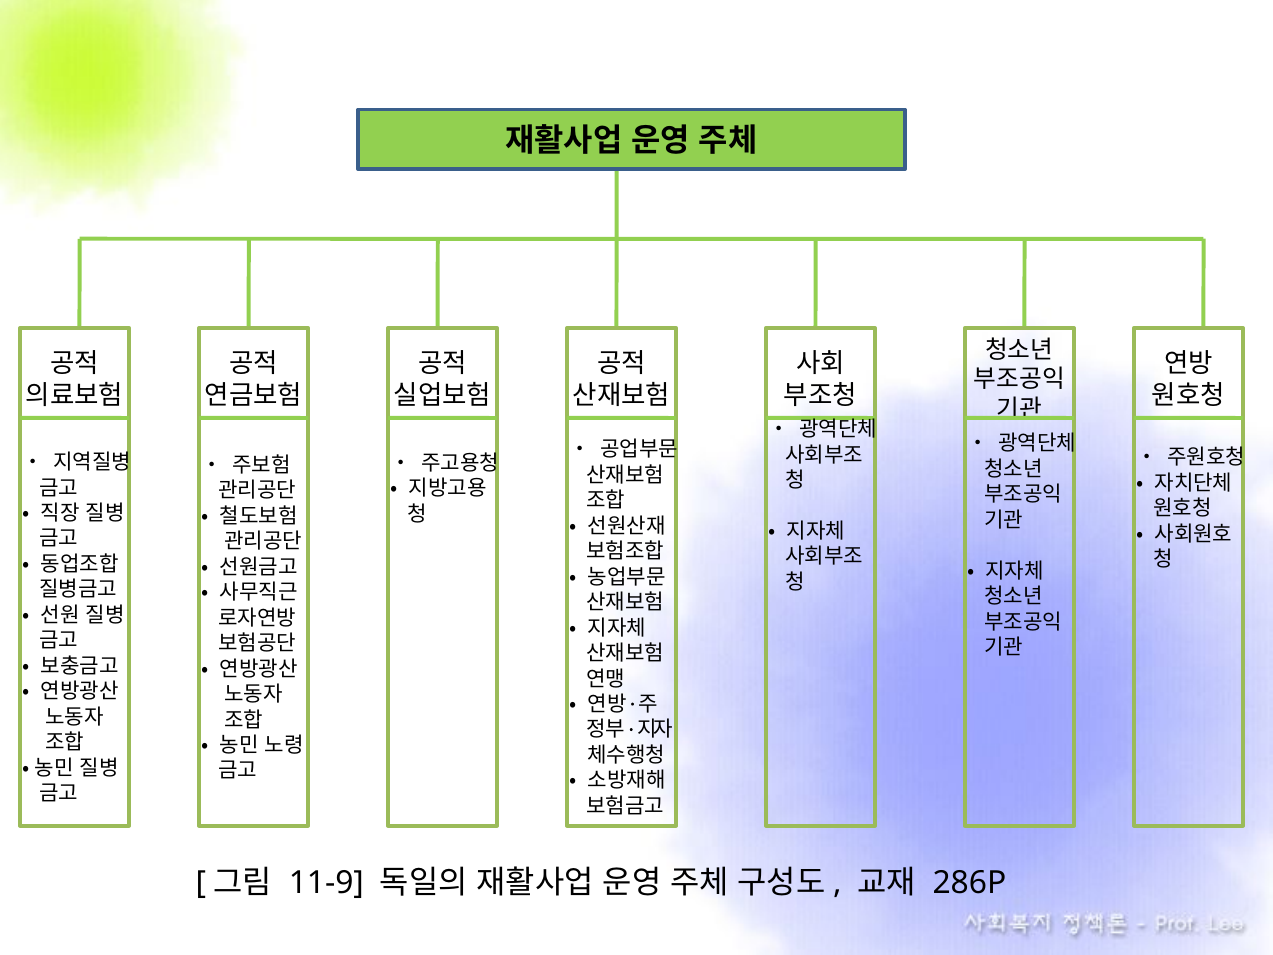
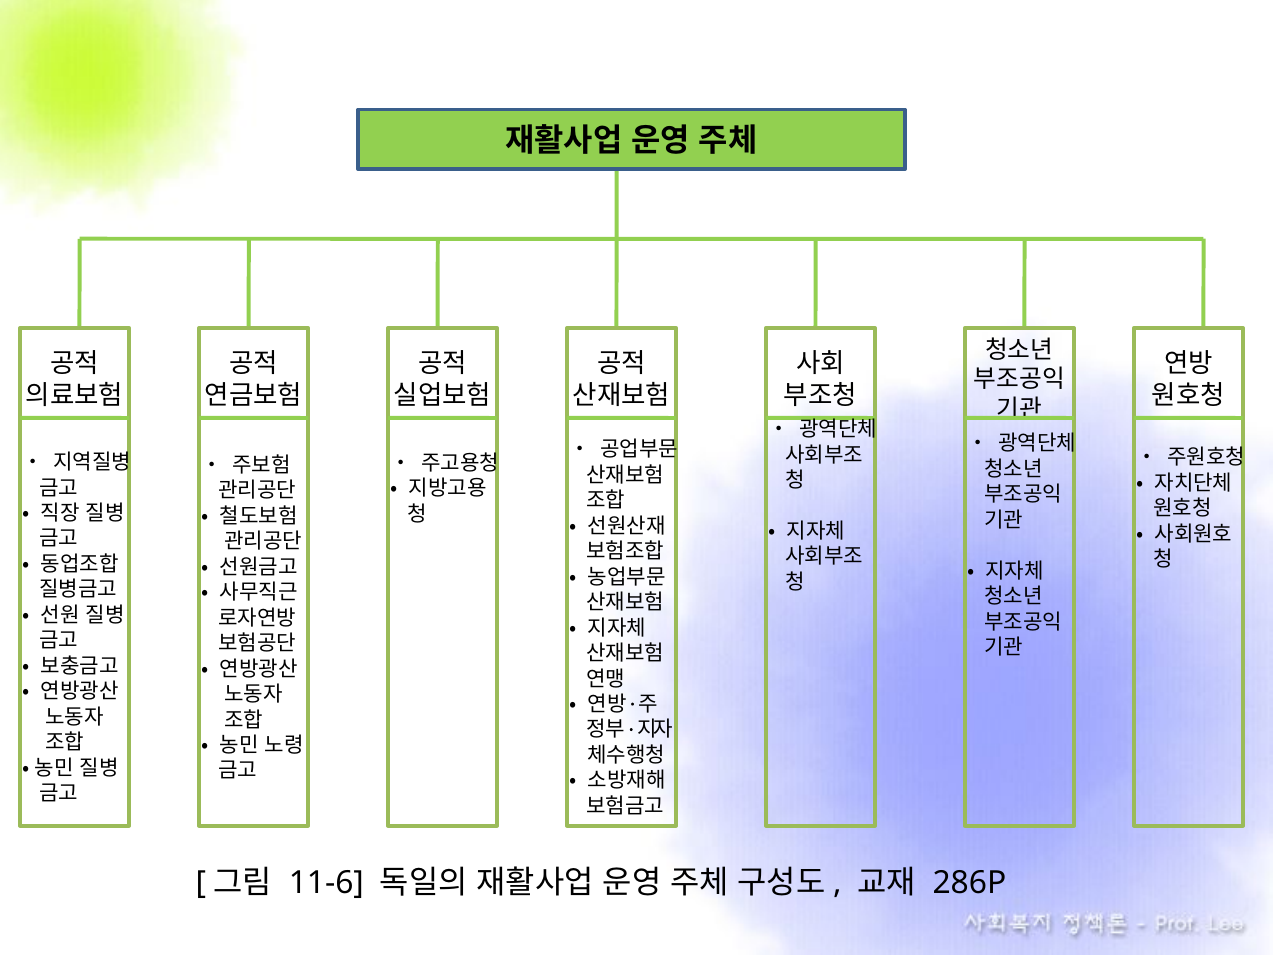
11-9: 11-9 -> 11-6 (326, 883)
